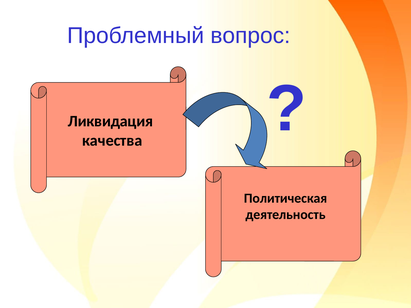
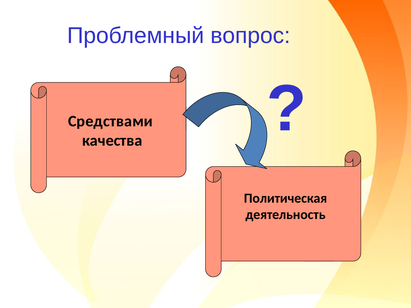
Ликвидация: Ликвидация -> Средствами (110, 121)
